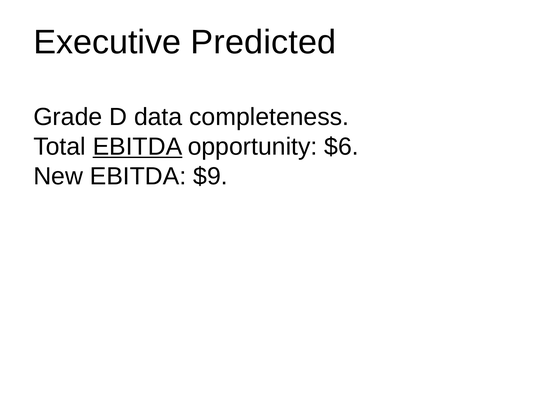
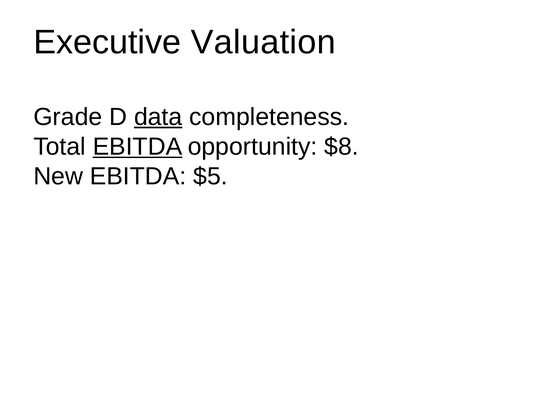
Predicted: Predicted -> Valuation (263, 42)
data underline: none -> present (158, 117)
$6: $6 -> $8 (341, 147)
$9: $9 -> $5 (211, 177)
